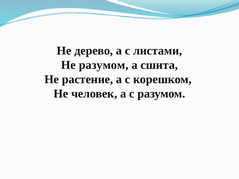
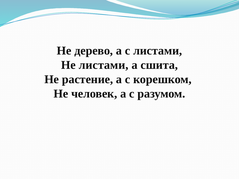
Не разумом: разумом -> листами (104, 65)
